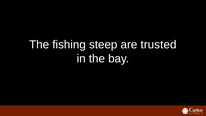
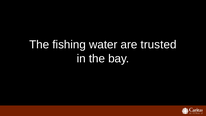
steep: steep -> water (103, 45)
